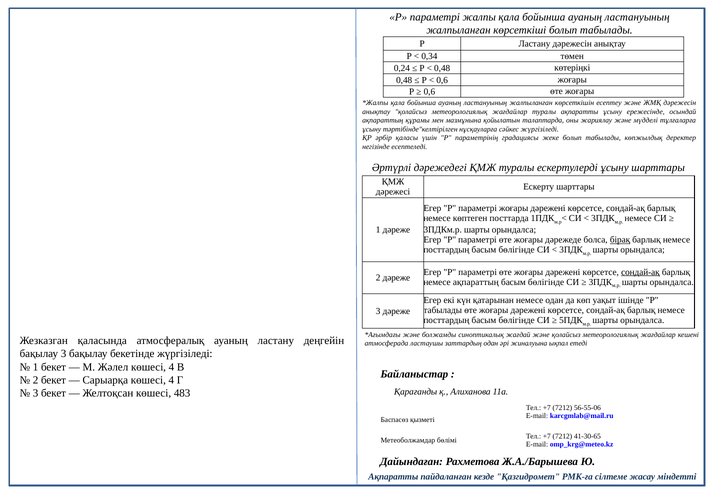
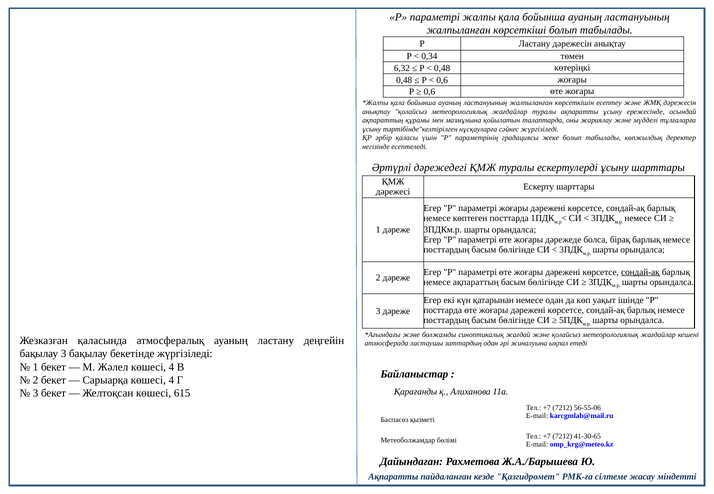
0,24: 0,24 -> 6,32 (402, 68)
бірақ underline: present -> none (620, 240)
табылады: табылады -> посттарда (443, 310)
483: 483 -> 615 (182, 393)
